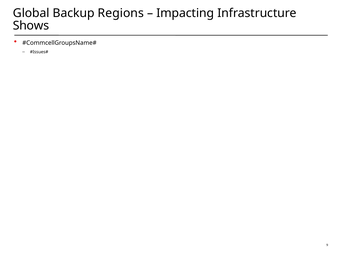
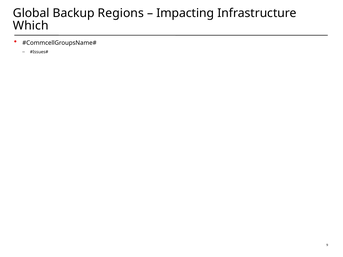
Shows: Shows -> Which (31, 26)
